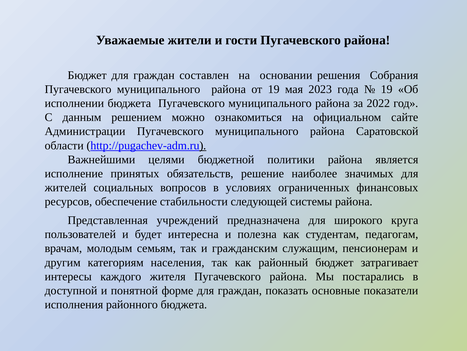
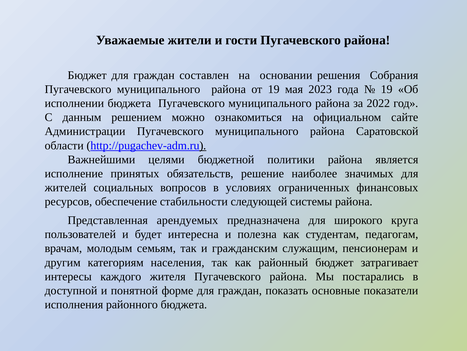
учреждений: учреждений -> арендуемых (187, 220)
